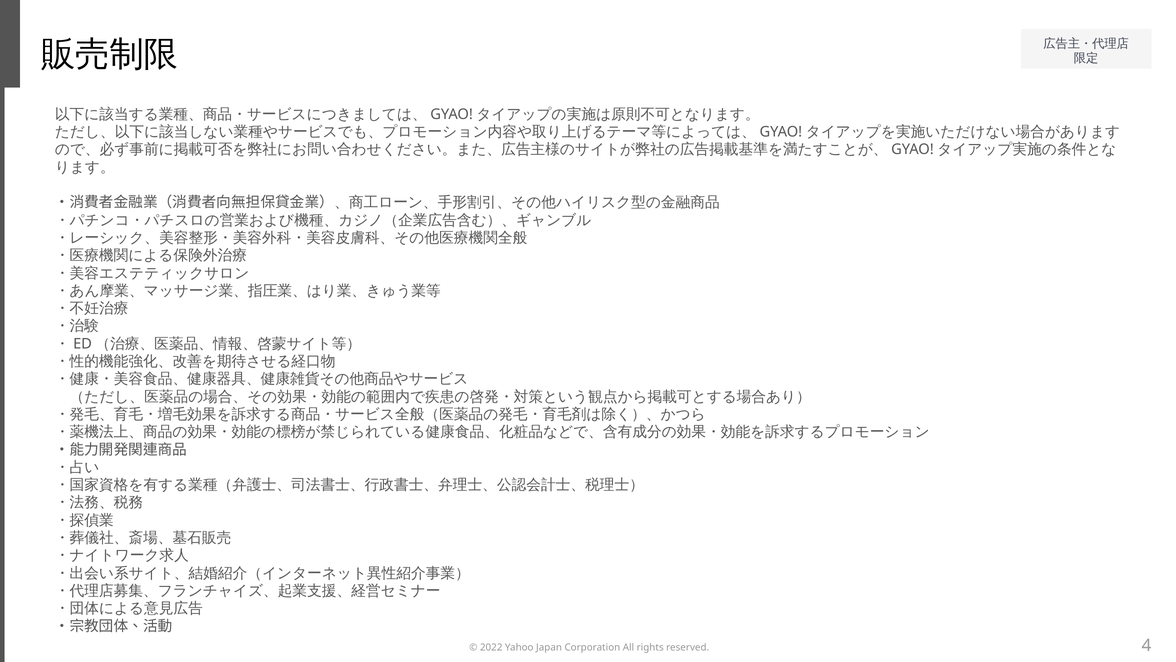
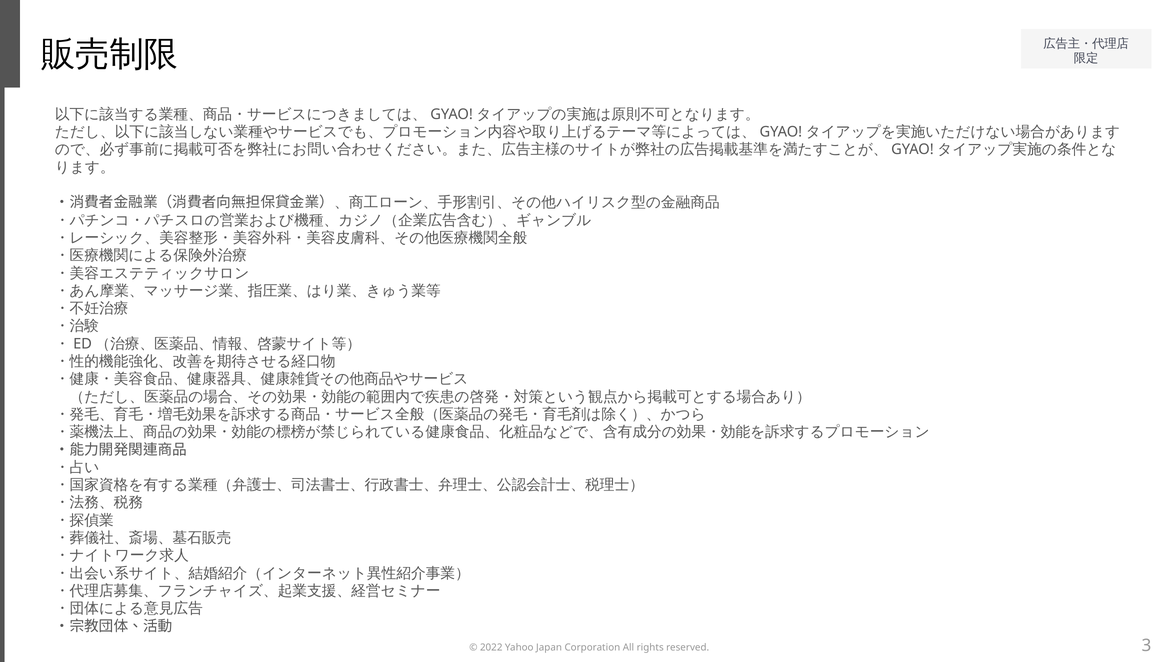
4: 4 -> 3 (1147, 645)
